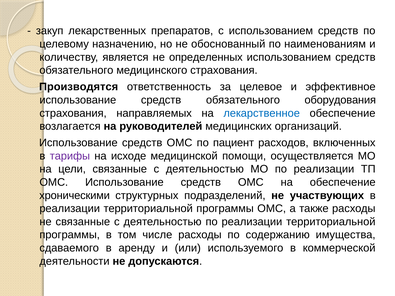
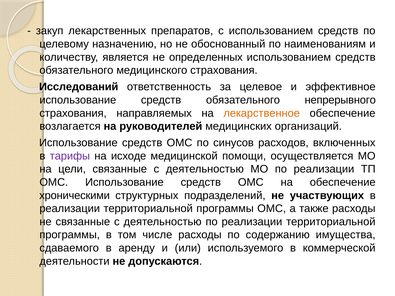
Производятся: Производятся -> Исследований (79, 87)
оборудования: оборудования -> непрерывного (340, 100)
лекарственное colour: blue -> orange (262, 113)
пациент: пациент -> синусов (233, 143)
